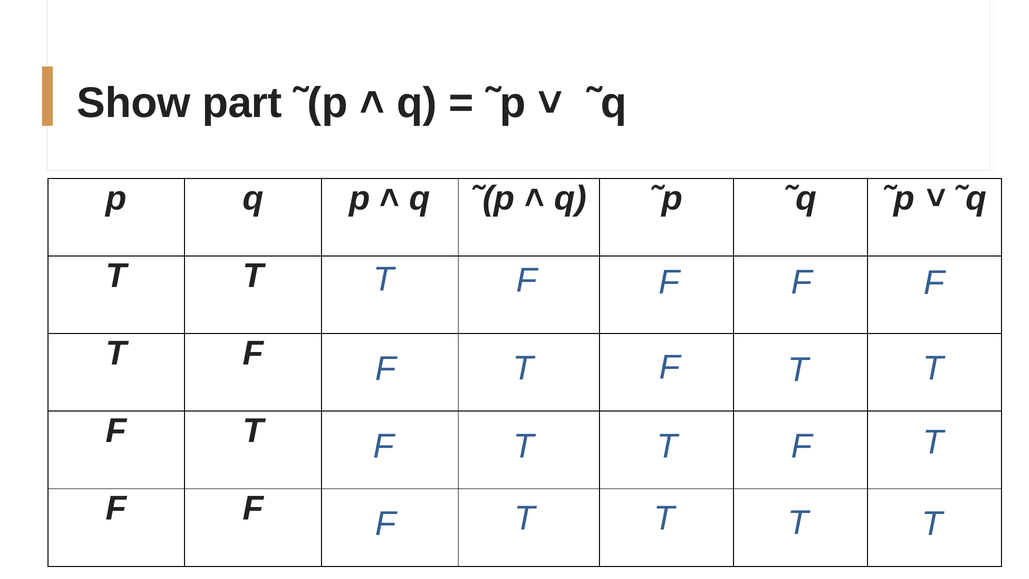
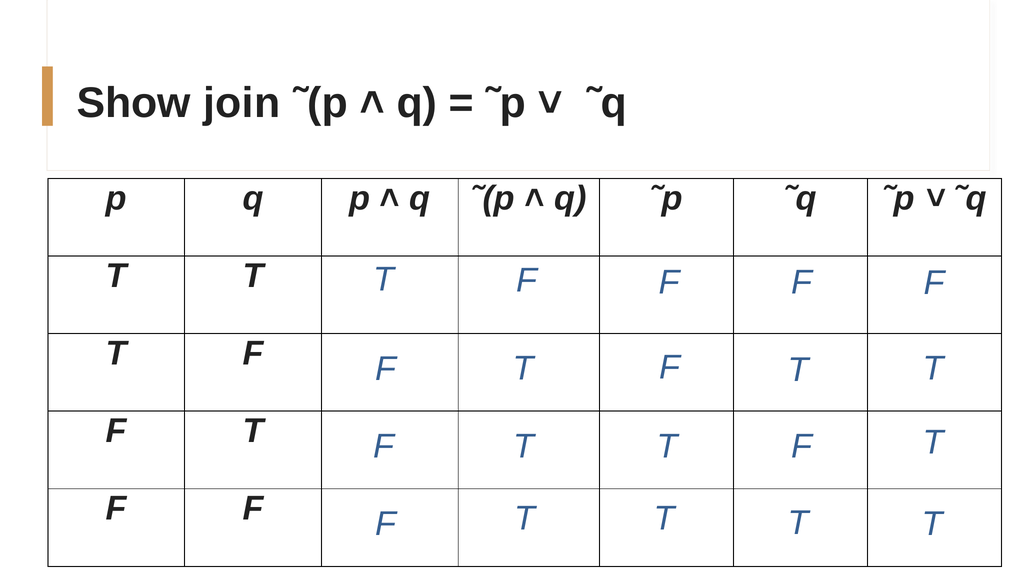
part: part -> join (242, 103)
